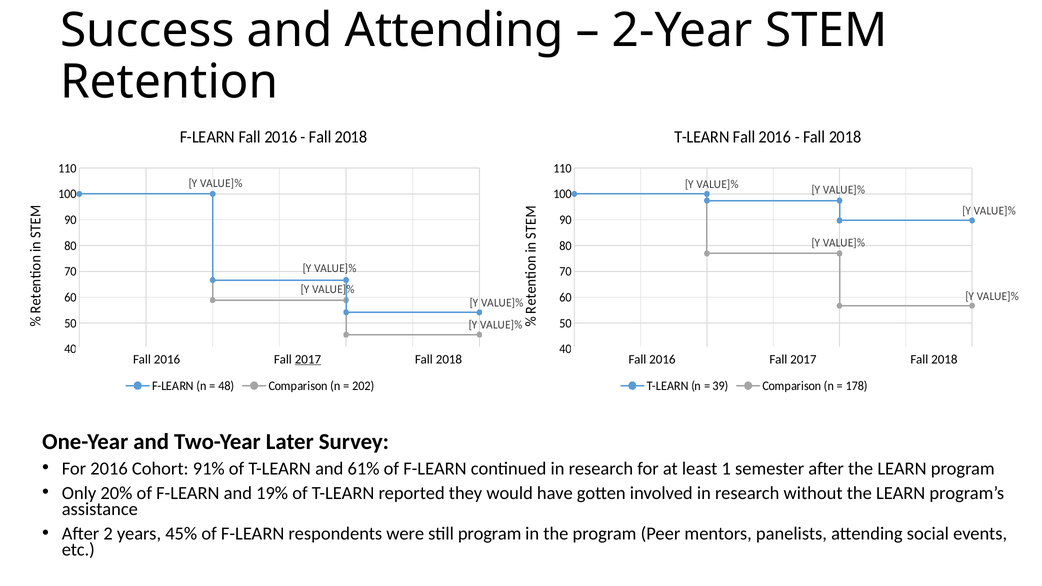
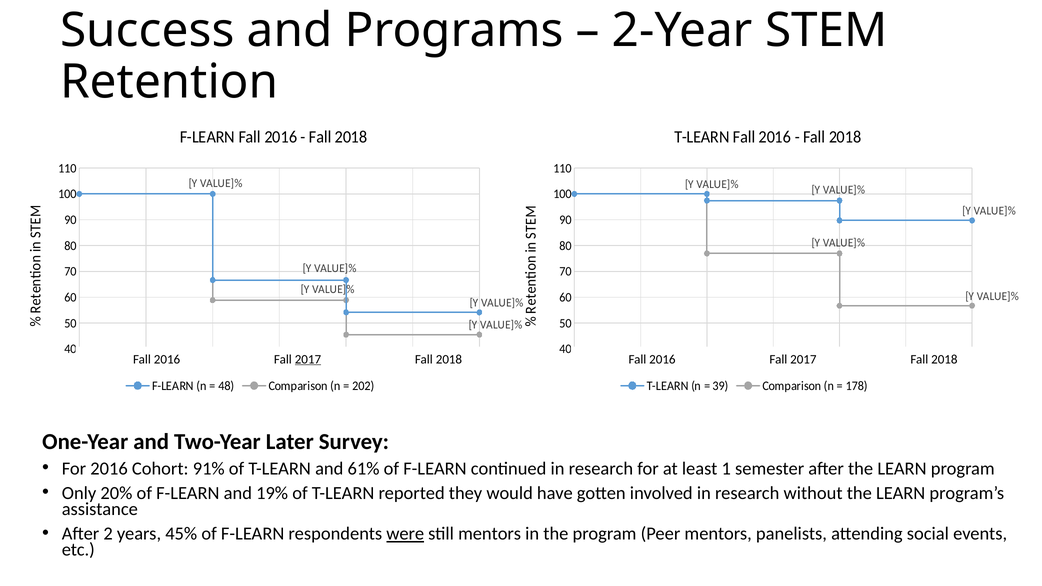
and Attending: Attending -> Programs (454, 31)
were underline: none -> present (405, 534)
still program: program -> mentors (490, 534)
